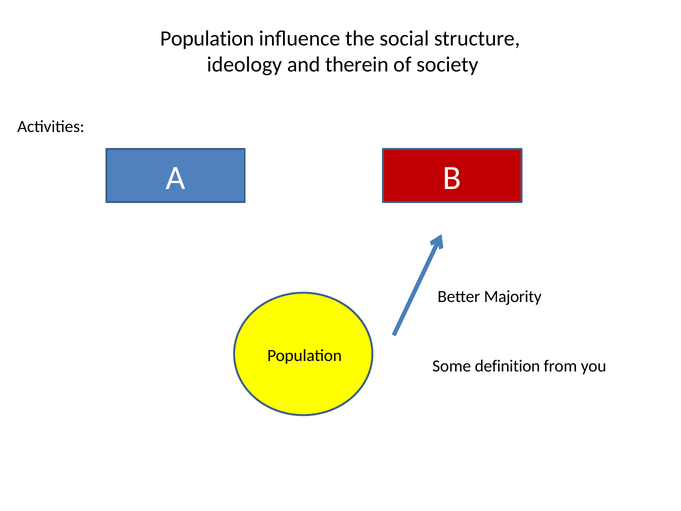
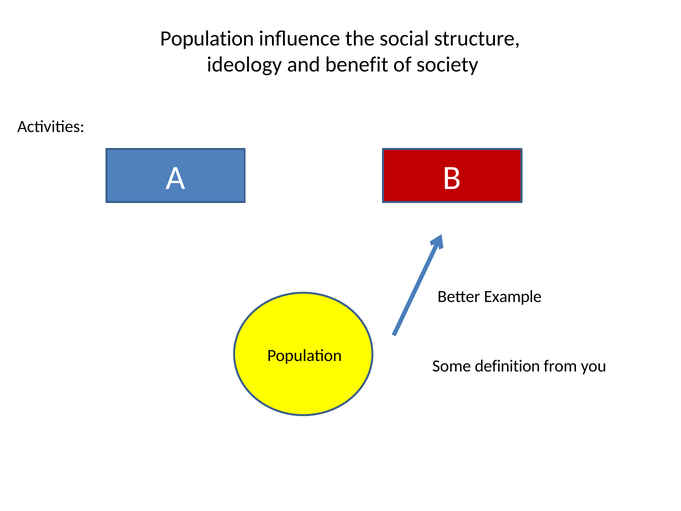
therein: therein -> benefit (357, 65)
Majority: Majority -> Example (513, 297)
